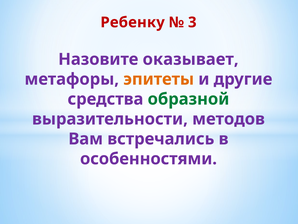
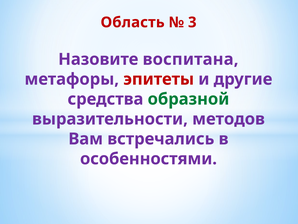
Ребенку: Ребенку -> Область (133, 22)
оказывает: оказывает -> воспитана (191, 59)
эпитеты colour: orange -> red (159, 79)
